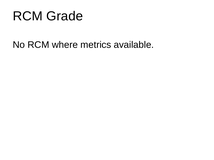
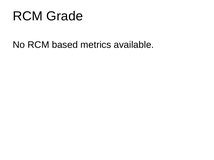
where: where -> based (65, 45)
